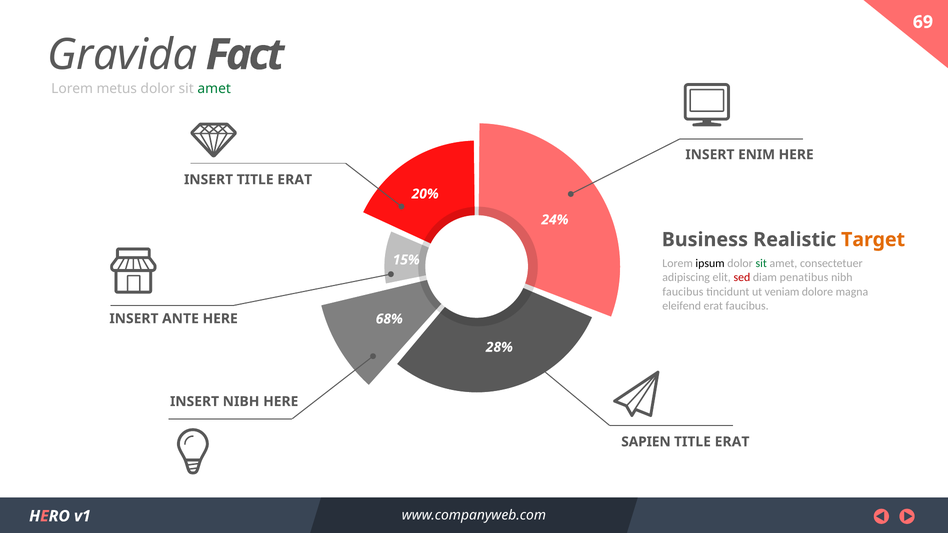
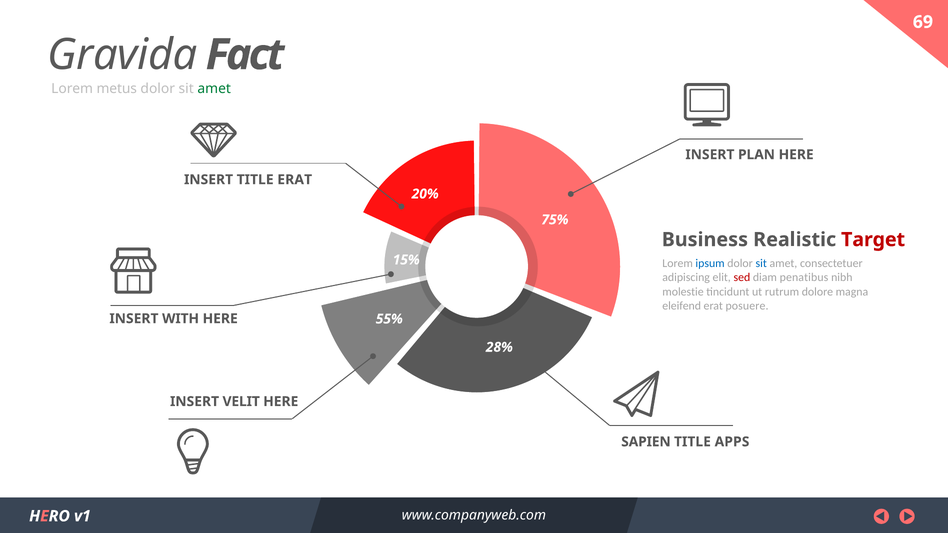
ENIM: ENIM -> PLAN (757, 155)
24%: 24% -> 75% (555, 220)
Target colour: orange -> red (873, 240)
ipsum colour: black -> blue (710, 263)
sit colour: green -> blue (761, 263)
faucibus: faucibus -> molestie (683, 292)
veniam: veniam -> rutrum (782, 292)
erat faucibus: faucibus -> posuere (747, 306)
ANTE: ANTE -> WITH (181, 319)
68%: 68% -> 55% (389, 319)
INSERT NIBH: NIBH -> VELIT (241, 402)
ERAT: ERAT -> APPS (732, 442)
